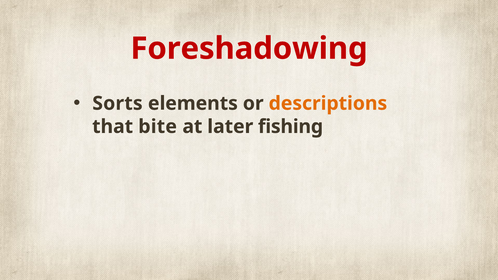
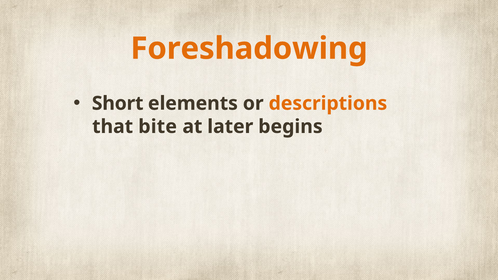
Foreshadowing colour: red -> orange (249, 49)
Sorts: Sorts -> Short (118, 103)
fishing: fishing -> begins (290, 127)
